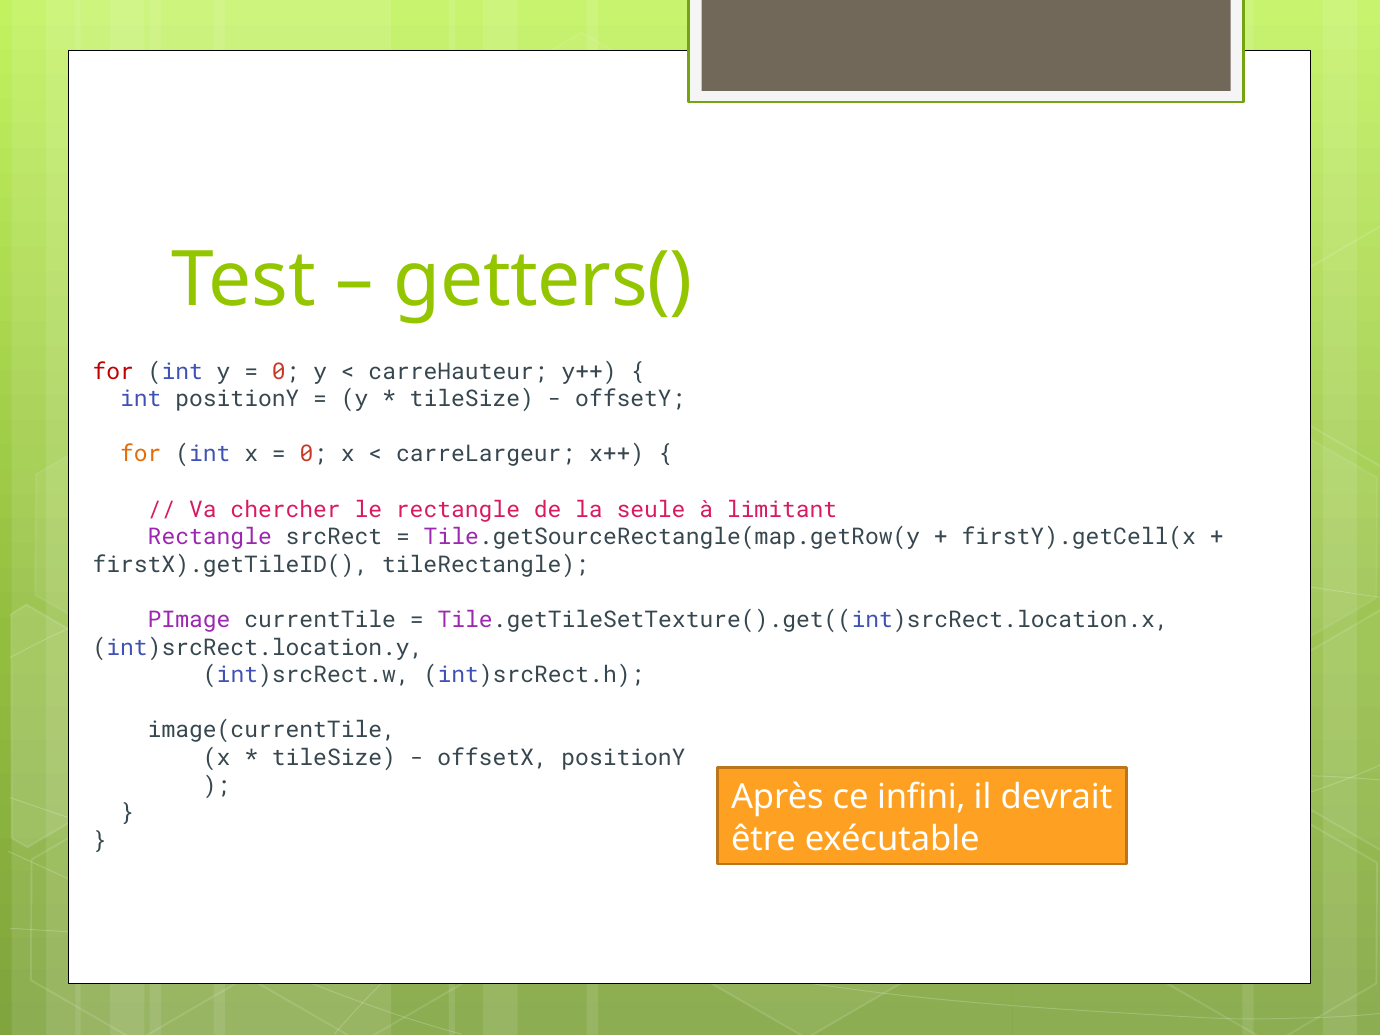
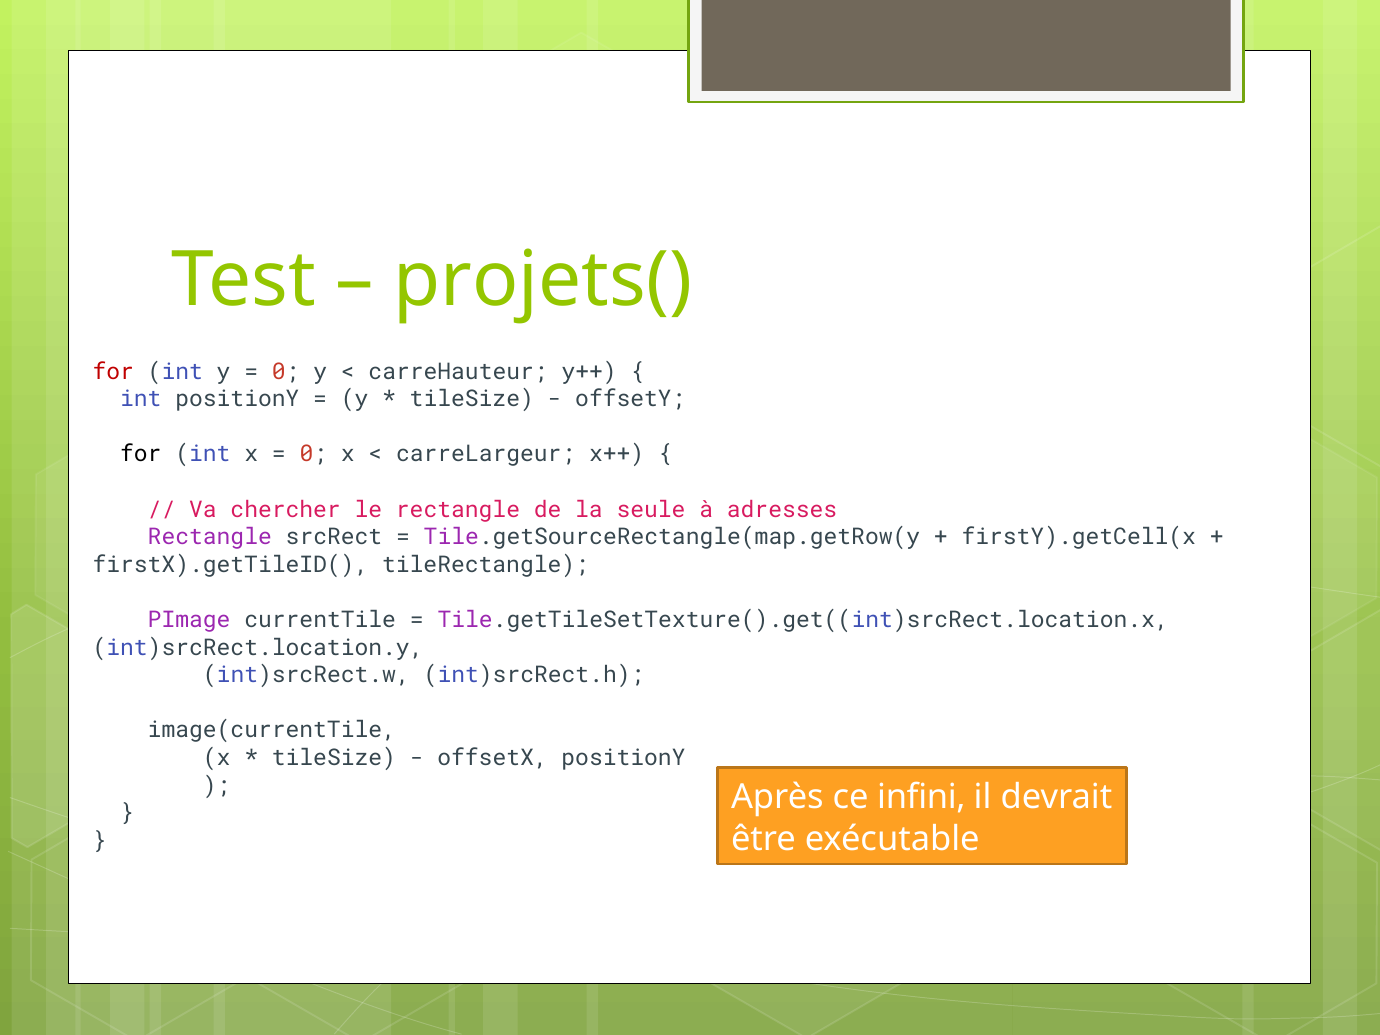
getters(: getters( -> projets( (543, 280)
for colour: orange -> black (141, 454)
limitant: limitant -> adresses (782, 510)
